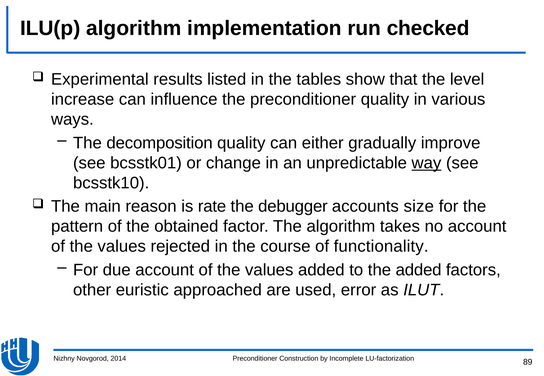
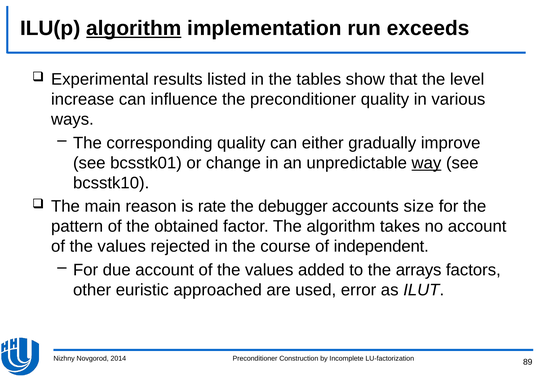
algorithm underline: none -> present (134, 28)
checked: checked -> exceeds (428, 28)
decomposition: decomposition -> corresponding (160, 143)
functionality: functionality -> independent (381, 247)
the added: added -> arrays (419, 270)
